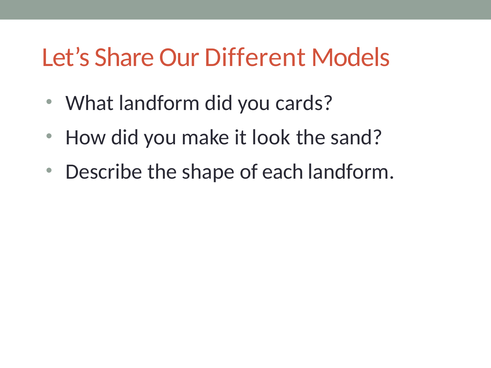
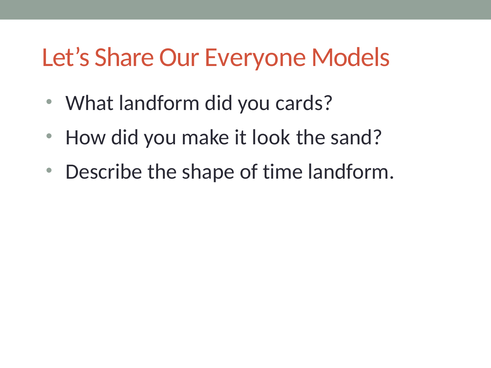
Different: Different -> Everyone (255, 57)
each: each -> time (283, 172)
